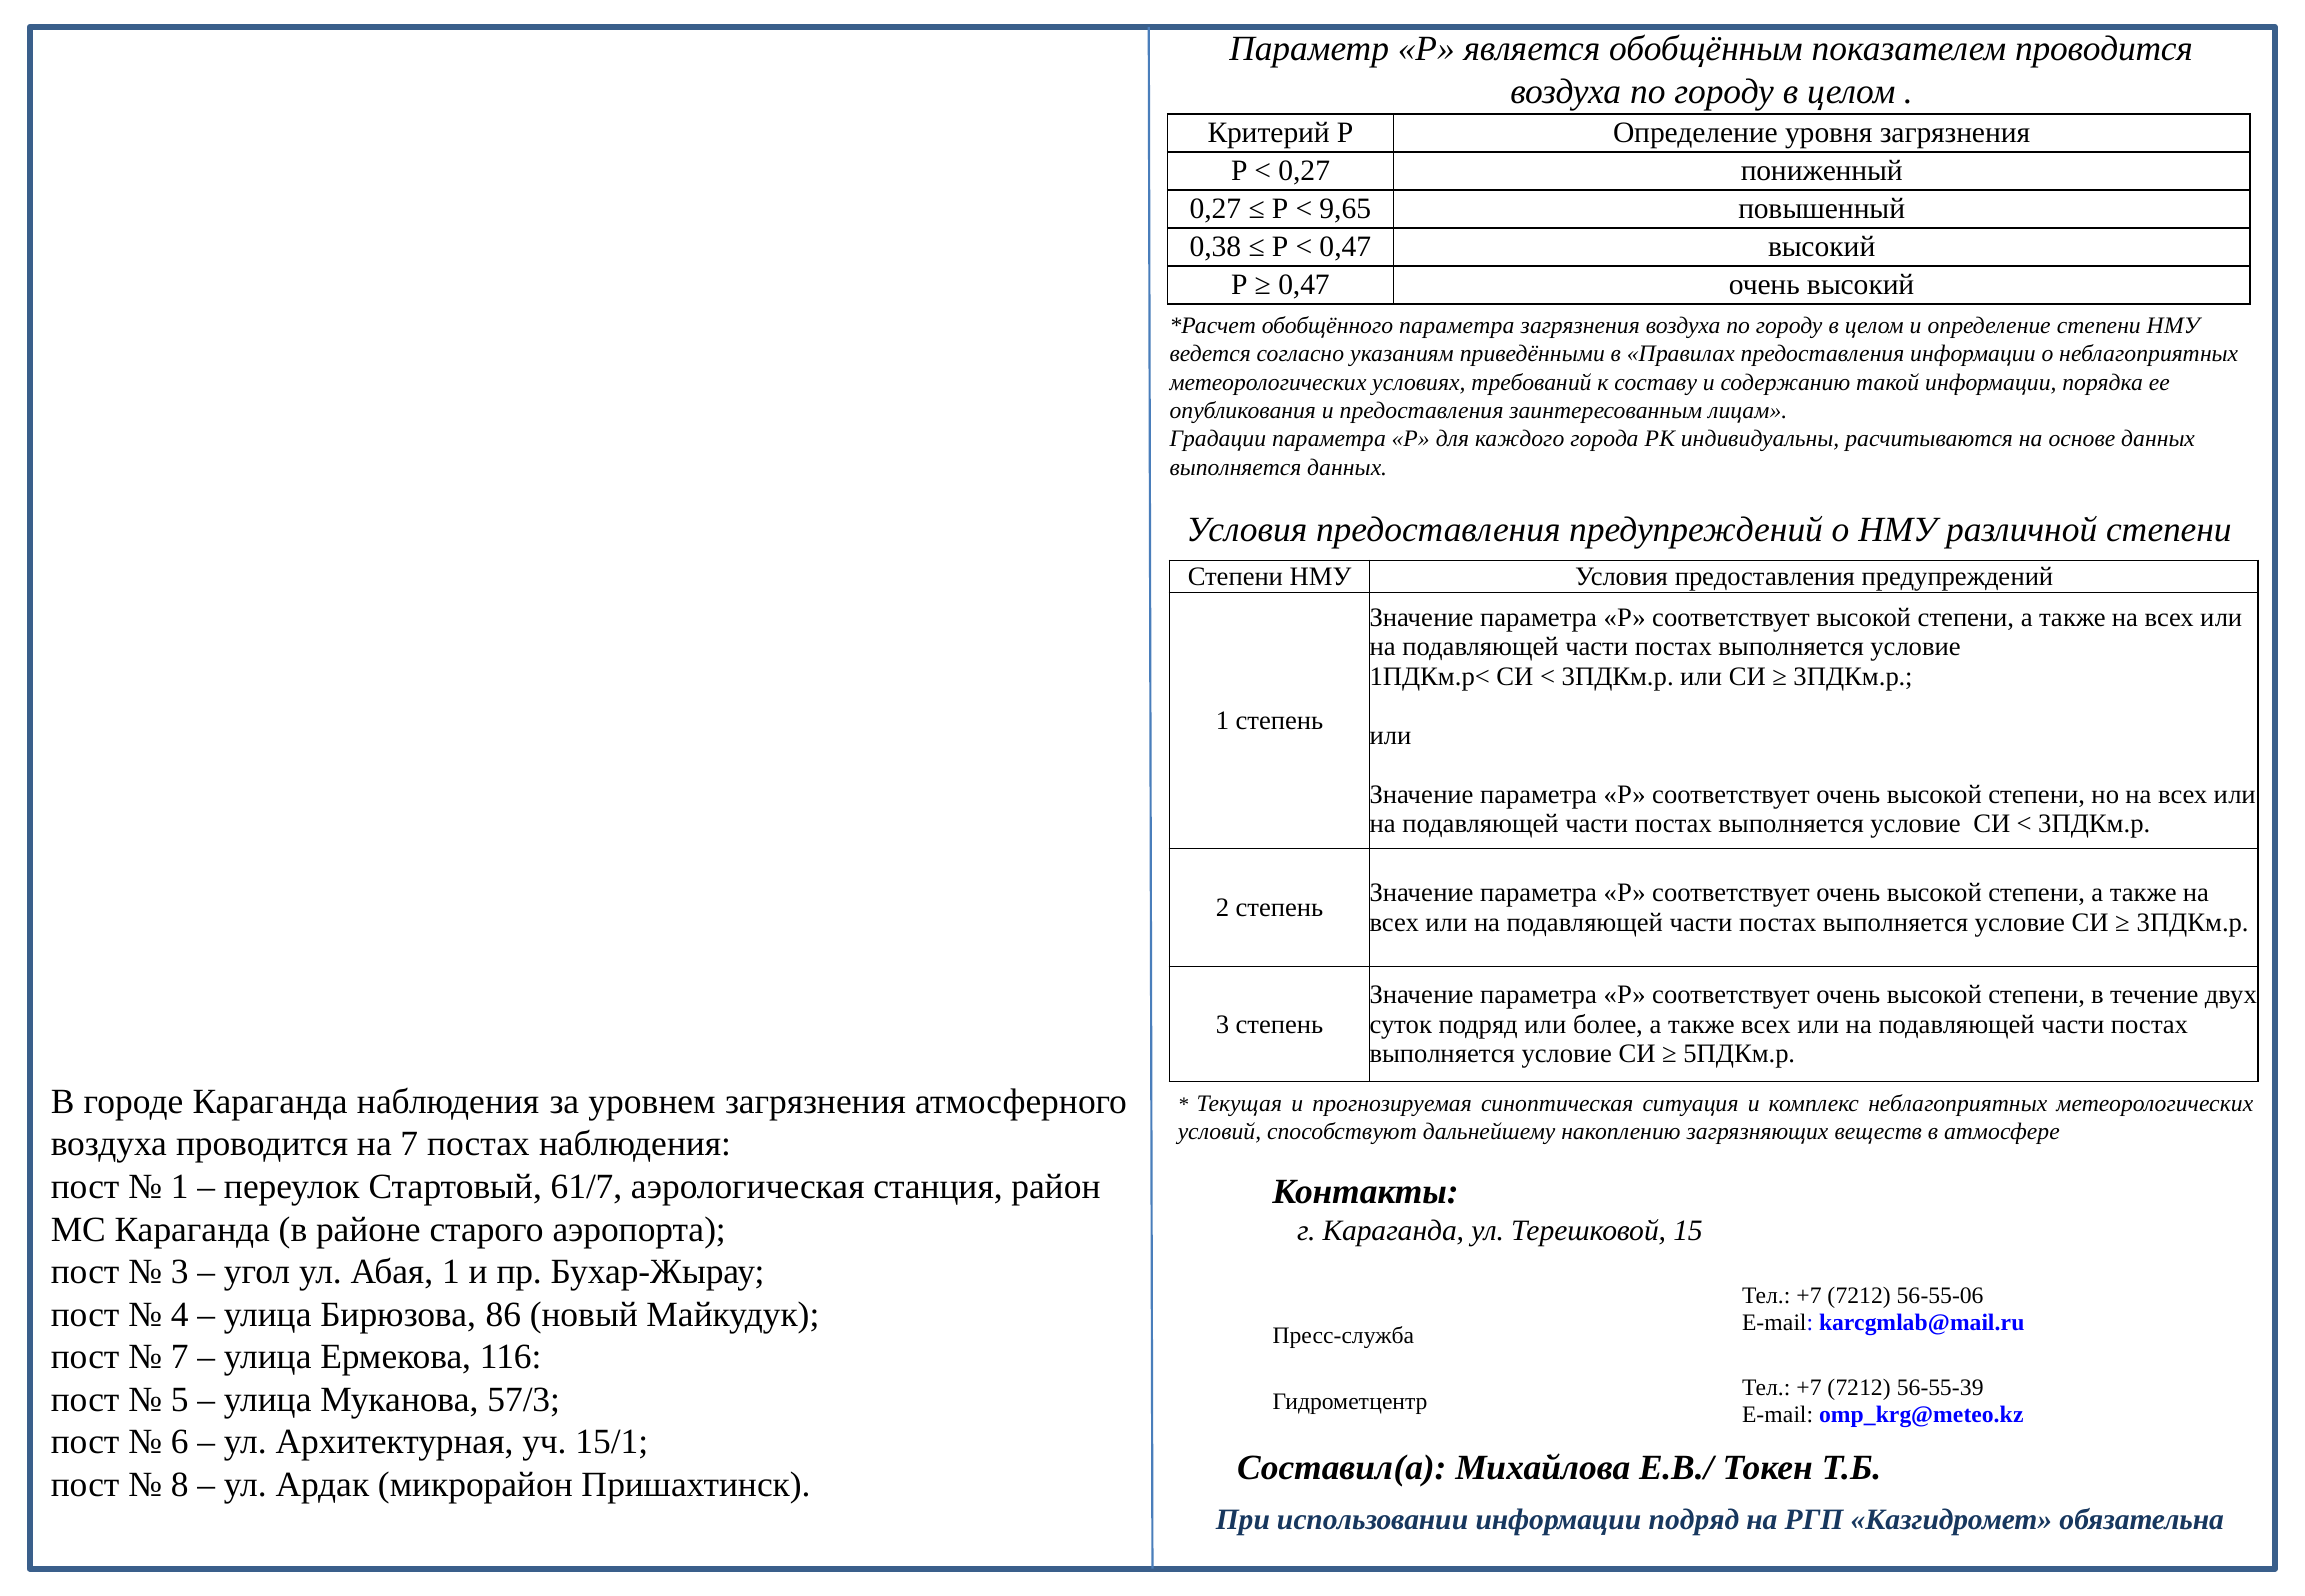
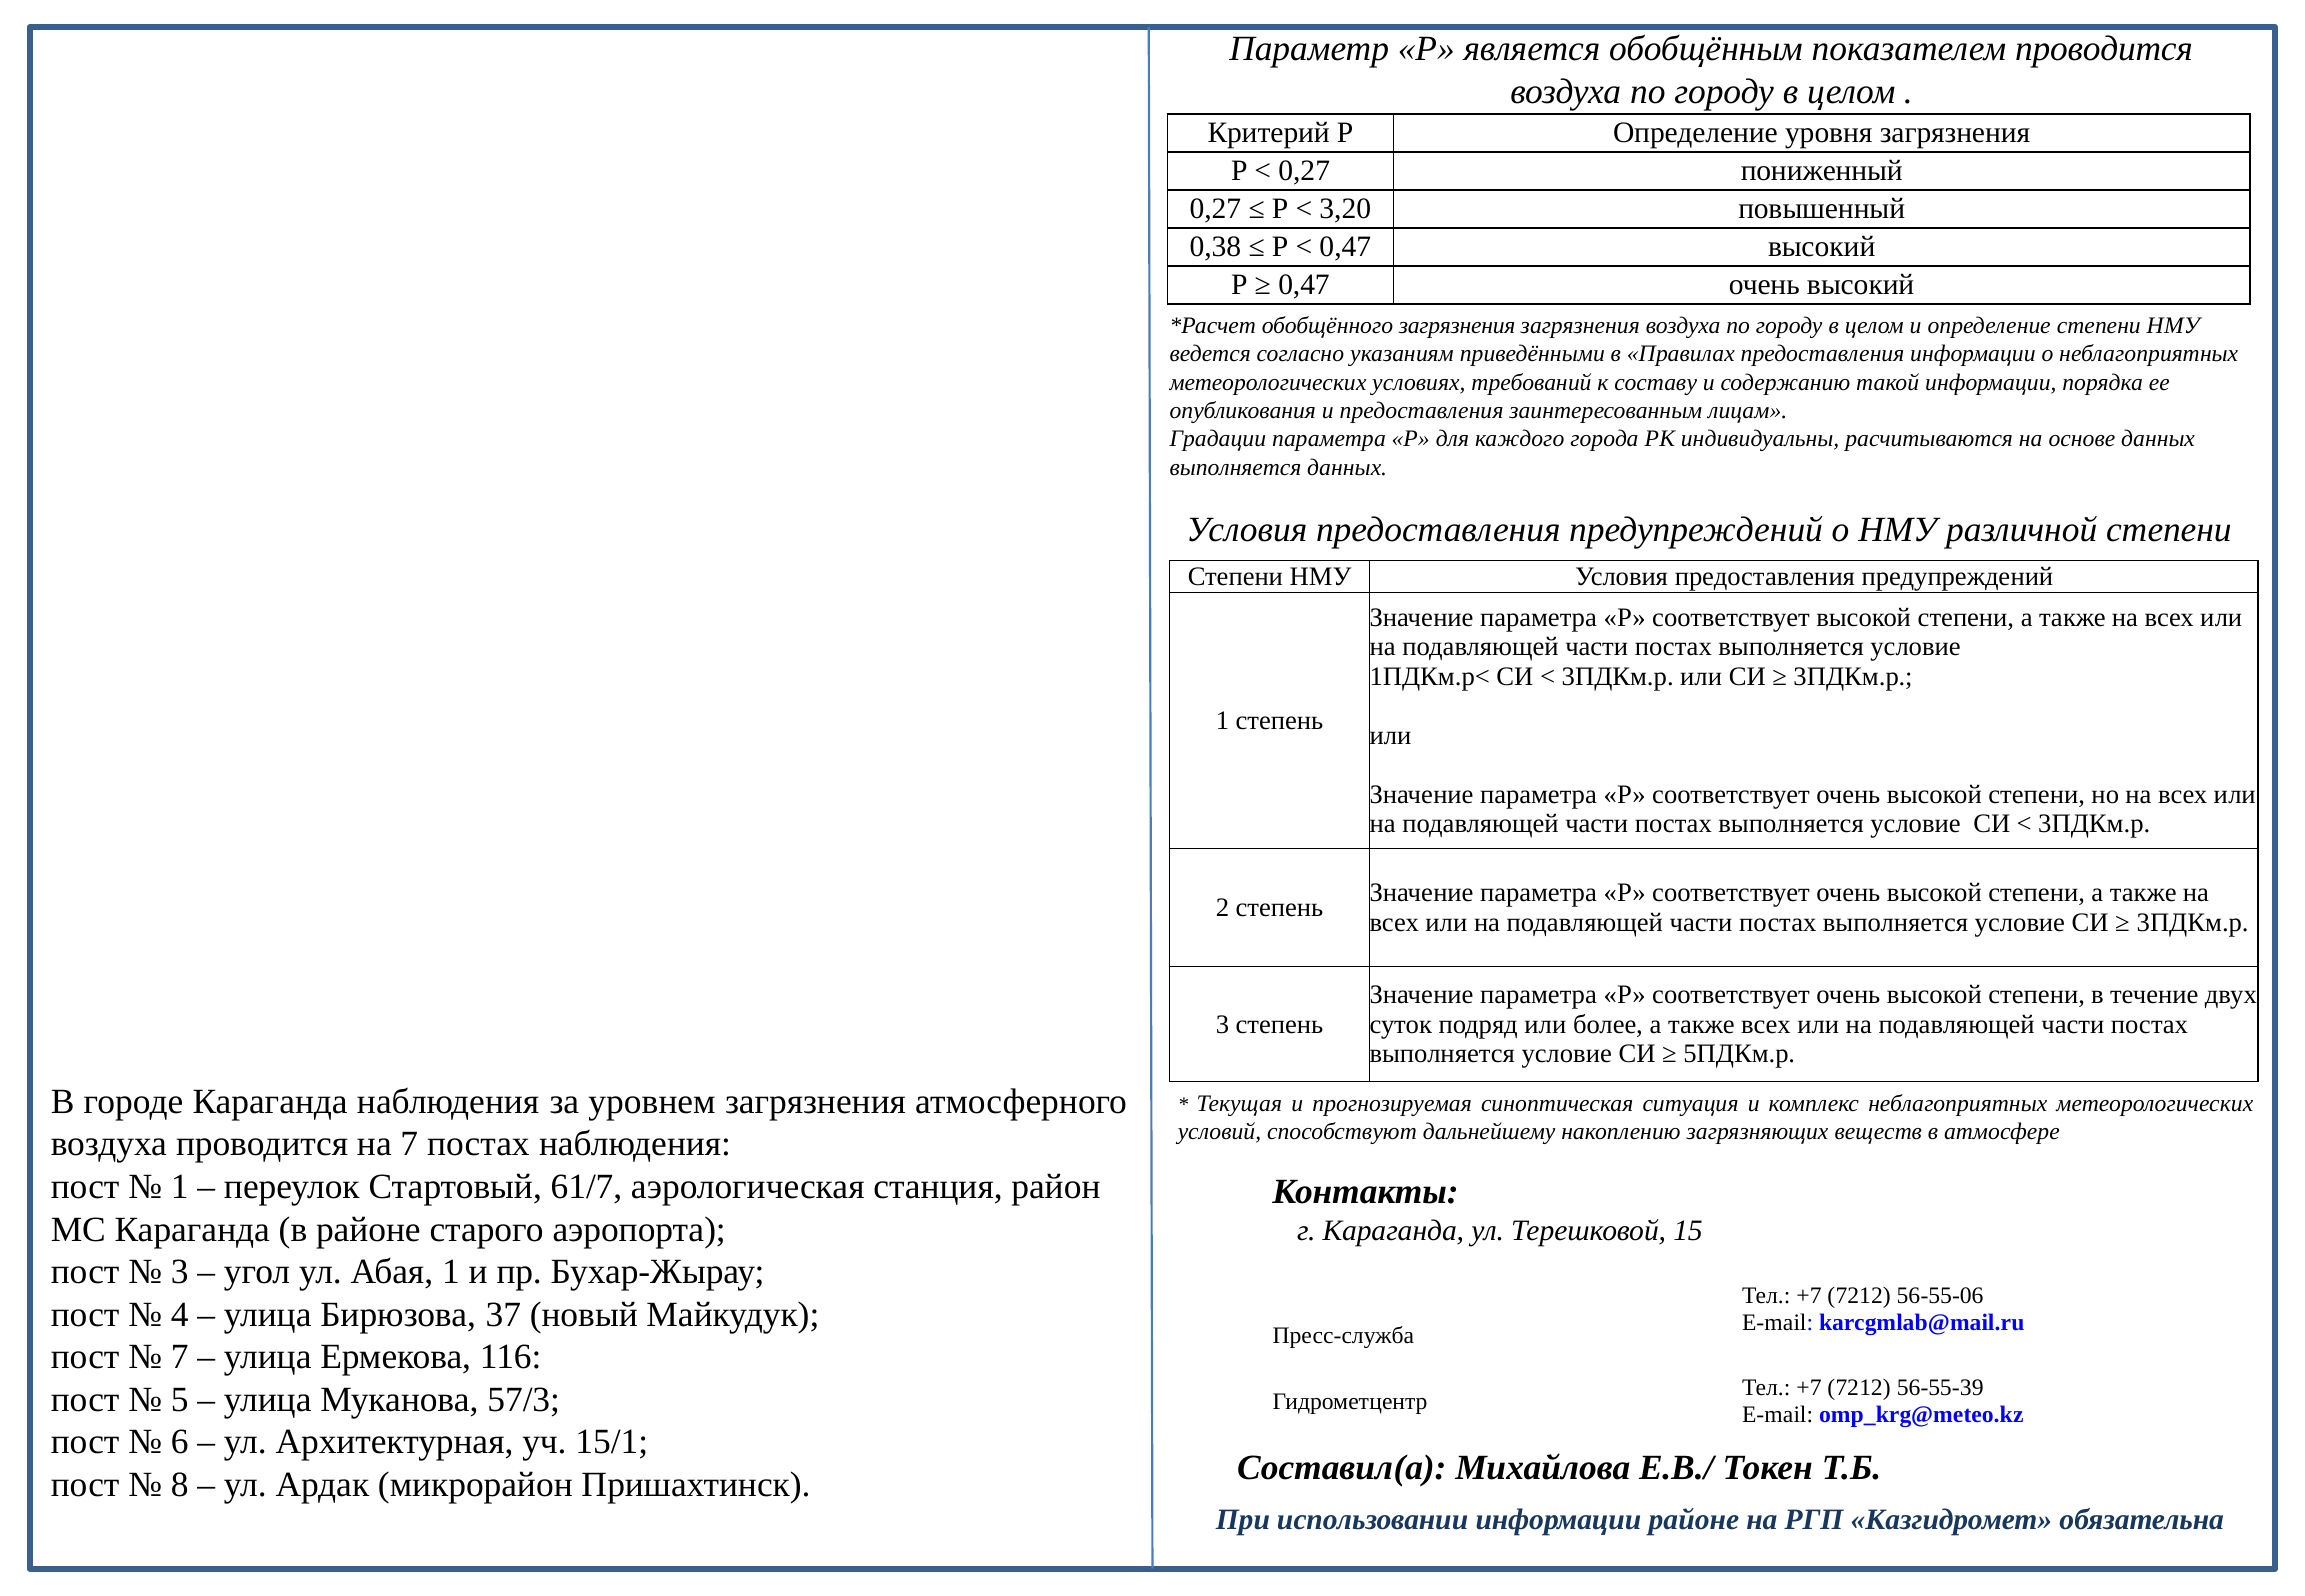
9,65: 9,65 -> 3,20 (1345, 209)
обобщённого параметра: параметра -> загрязнения (1457, 326)
86: 86 -> 37 (503, 1314)
информации подряд: подряд -> районе (1694, 1520)
